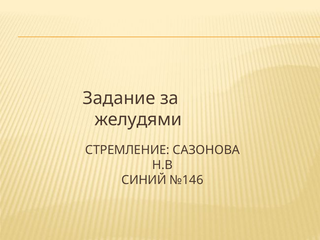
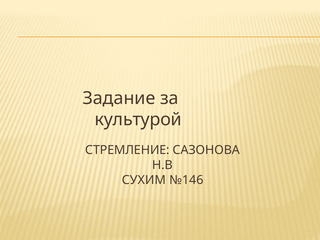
желудями: желудями -> культурой (138, 120)
СИНИЙ: СИНИЙ -> СУХИМ (144, 180)
